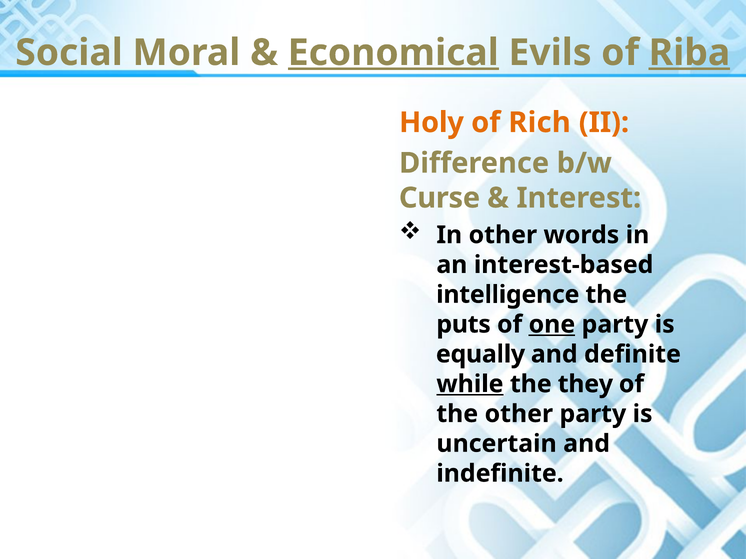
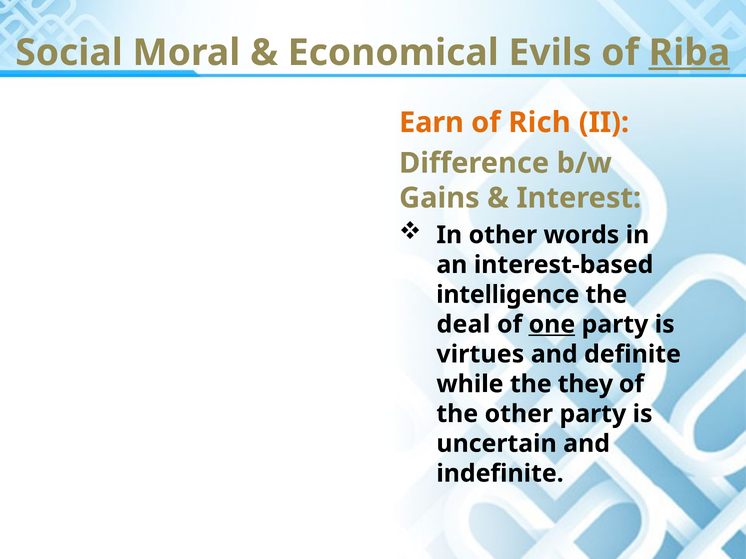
Economical underline: present -> none (393, 53)
Holy: Holy -> Earn (431, 123)
Curse: Curse -> Gains (439, 198)
puts: puts -> deal (463, 325)
equally: equally -> virtues (480, 355)
while underline: present -> none (470, 384)
